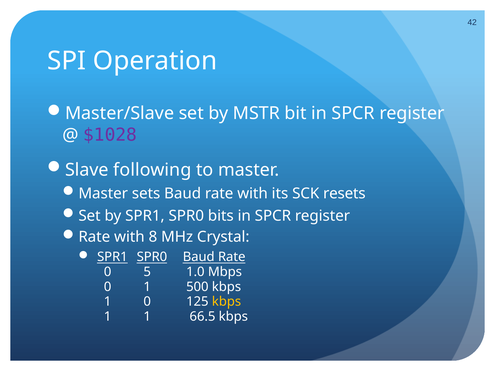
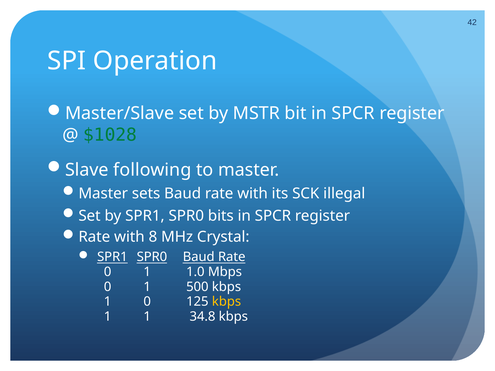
$1028 colour: purple -> green (110, 135)
resets: resets -> illegal (344, 194)
5: 5 -> 1 (147, 272)
66.5: 66.5 -> 34.8 (202, 317)
